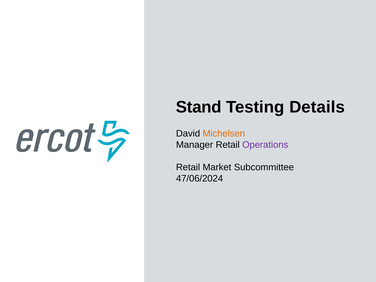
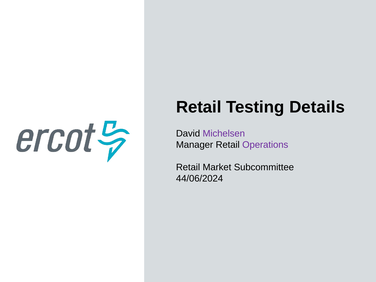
Stand: Stand -> Retail (199, 107)
Michelsen colour: orange -> purple (224, 133)
47/06/2024: 47/06/2024 -> 44/06/2024 (200, 179)
